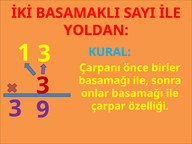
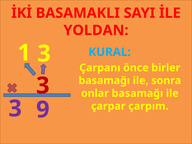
özelliği: özelliği -> çarpım (148, 106)
